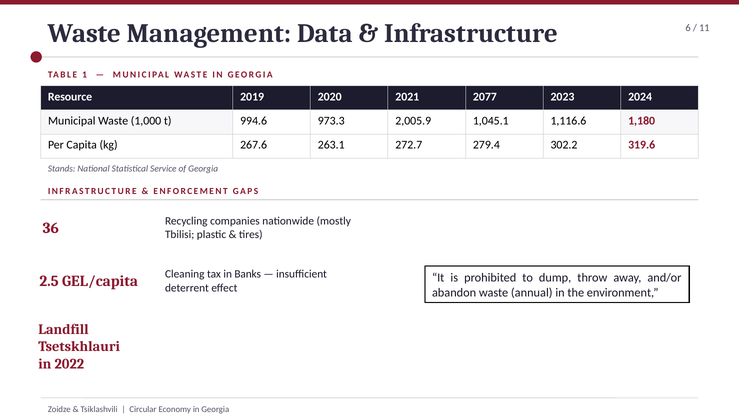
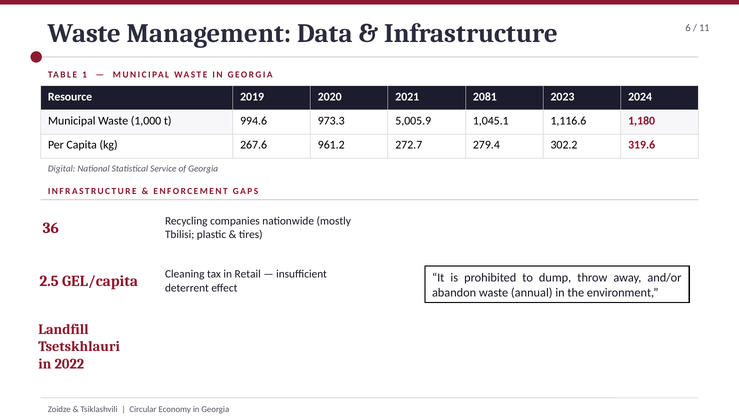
2077: 2077 -> 2081 (485, 97)
2,005.9: 2,005.9 -> 5,005.9 (413, 121)
263.1: 263.1 -> 961.2 (331, 145)
Stands: Stands -> Digital (62, 168)
Banks: Banks -> Retail (248, 274)
